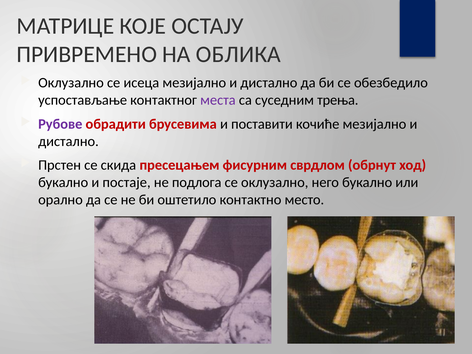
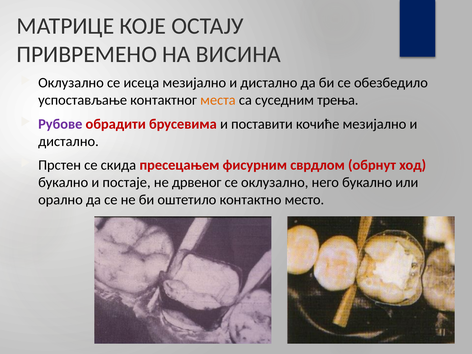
ОБЛИКА: ОБЛИКА -> ВИСИНА (238, 54)
места colour: purple -> orange (218, 100)
подлога: подлога -> дрвеног (197, 182)
